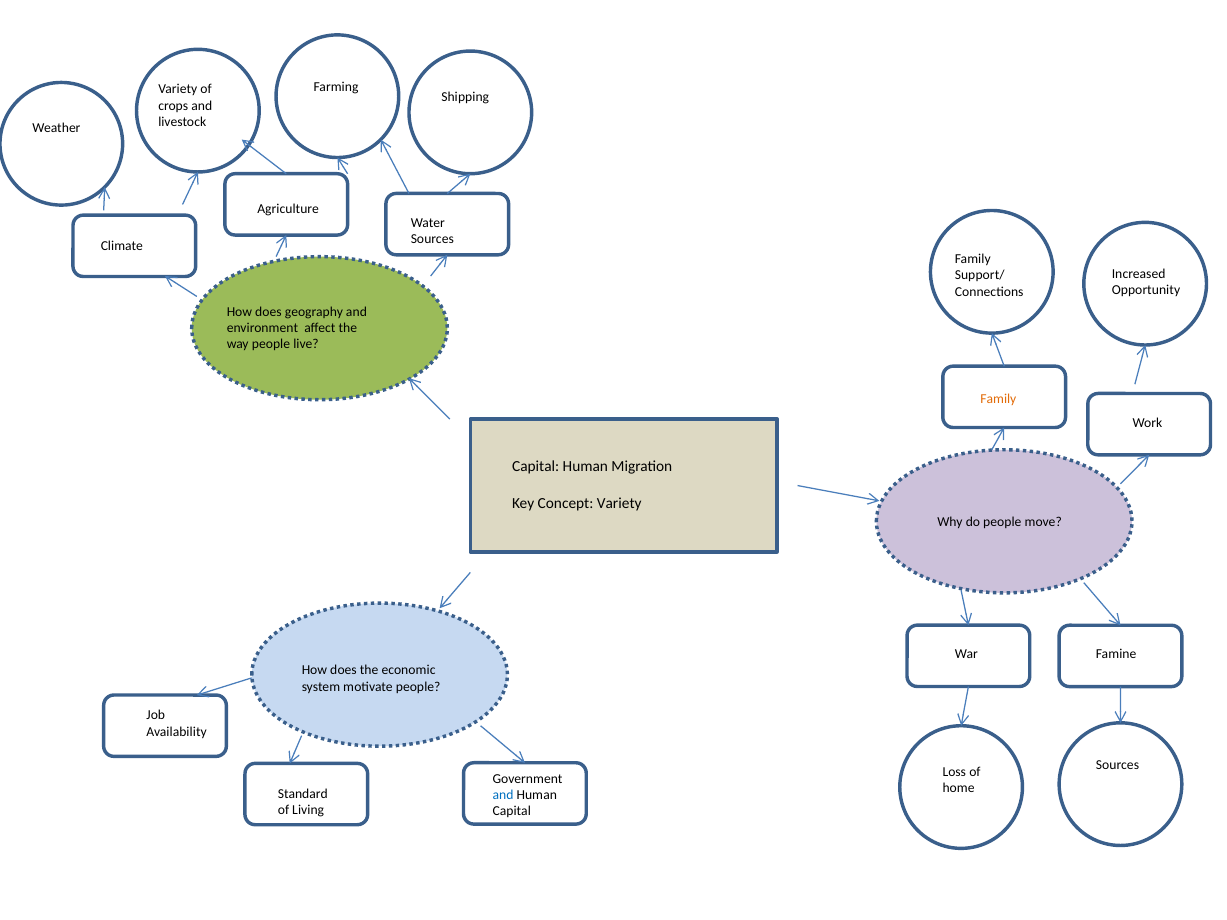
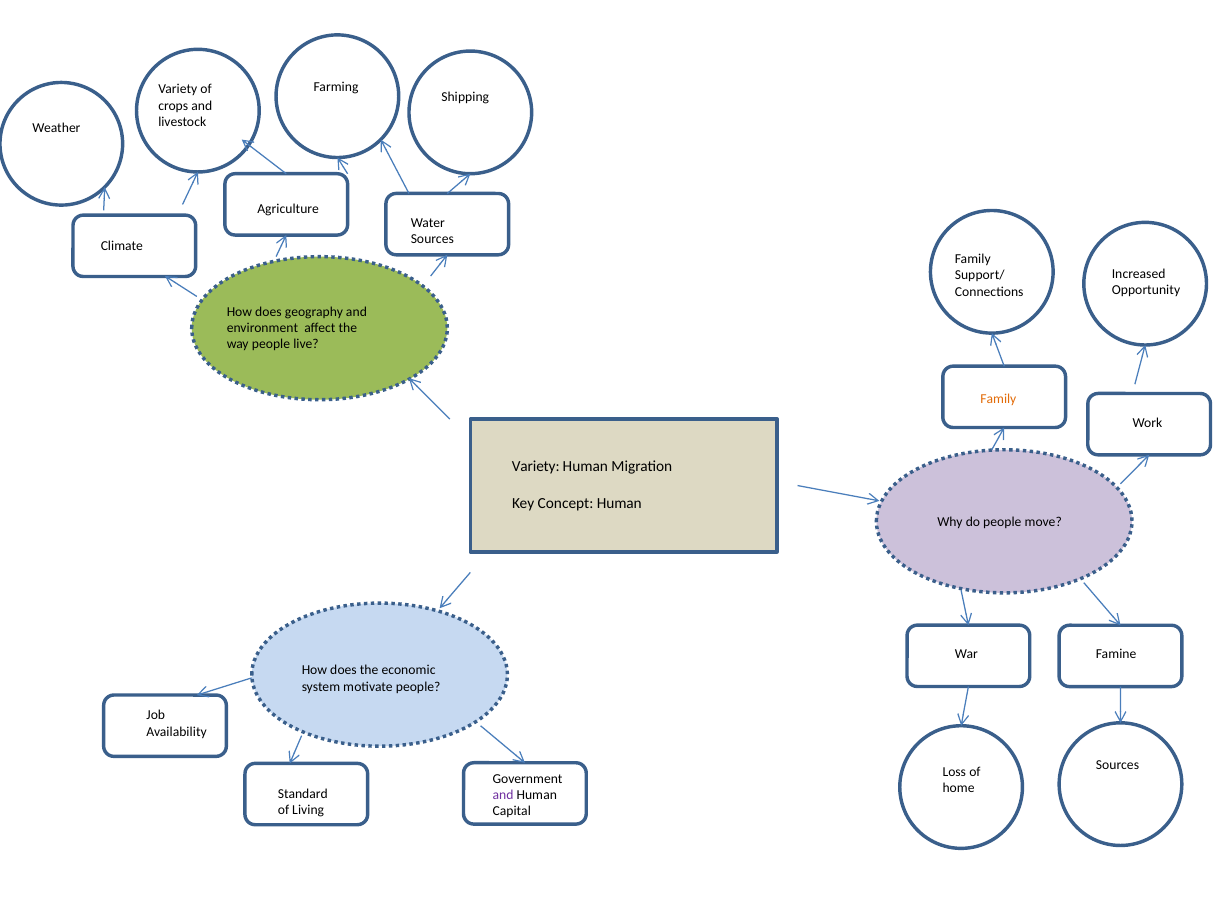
Capital: Capital -> Variety (536, 466)
Concept Variety: Variety -> Human (619, 503)
and colour: blue -> purple (503, 795)
